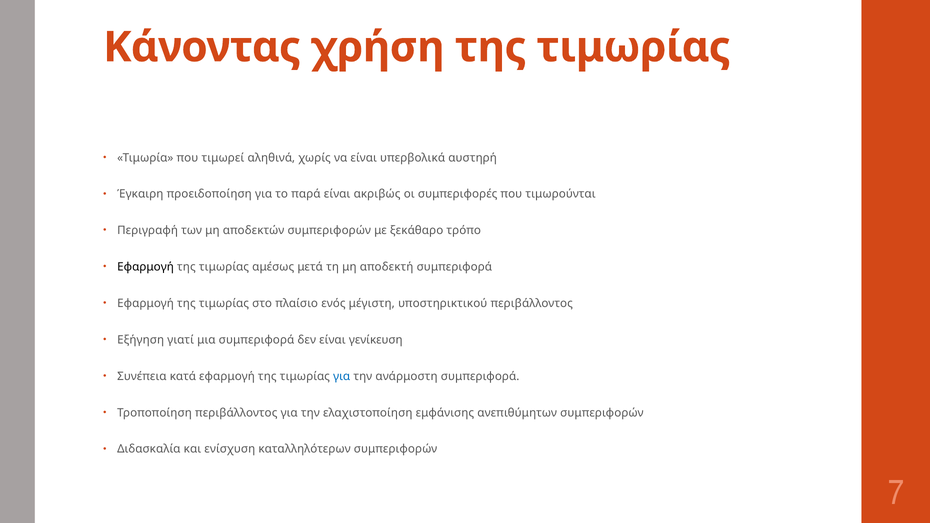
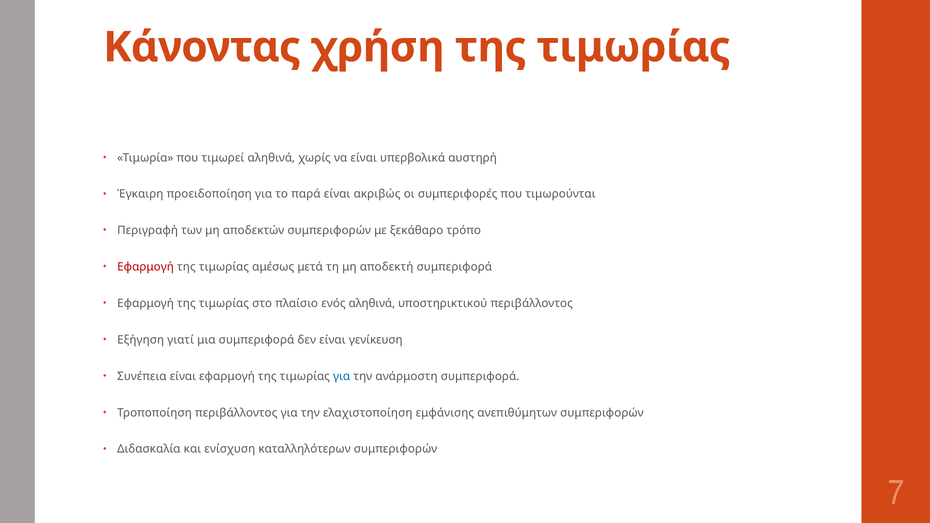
Εφαρμογή colour: black -> red (146, 267)
ενός μέγιστη: μέγιστη -> αληθινά (372, 304)
Συνέπεια κατά: κατά -> είναι (183, 376)
